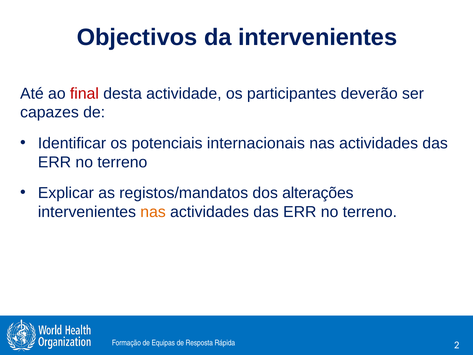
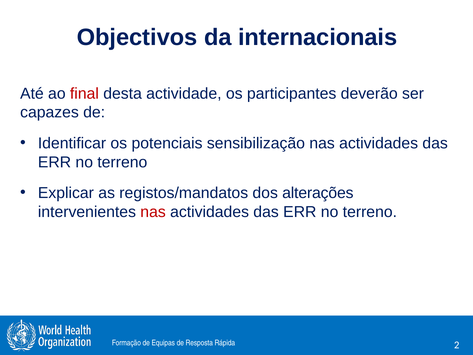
da intervenientes: intervenientes -> internacionais (318, 37)
internacionais: internacionais -> sensibilização (256, 143)
nas colour: orange -> red (153, 212)
